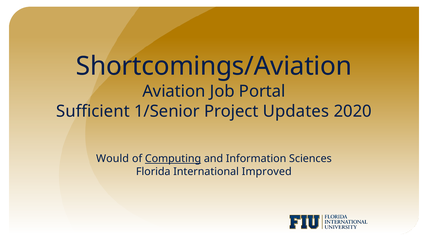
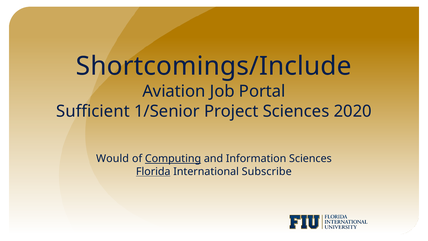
Shortcomings/Aviation: Shortcomings/Aviation -> Shortcomings/Include (214, 66)
Project Updates: Updates -> Sciences (296, 111)
Florida underline: none -> present (153, 171)
Improved: Improved -> Subscribe (267, 171)
